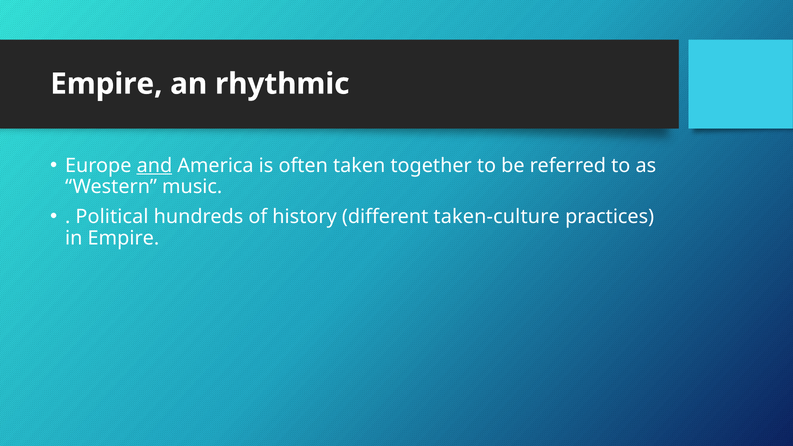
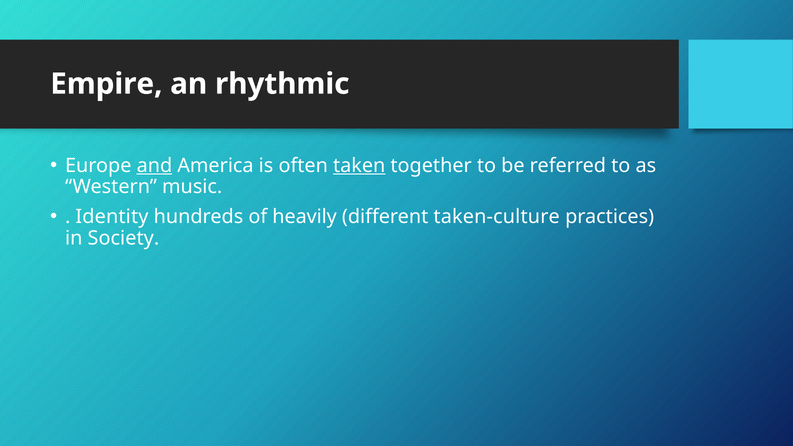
taken underline: none -> present (359, 166)
Political: Political -> Identity (112, 217)
history: history -> heavily (305, 217)
in Empire: Empire -> Society (123, 238)
